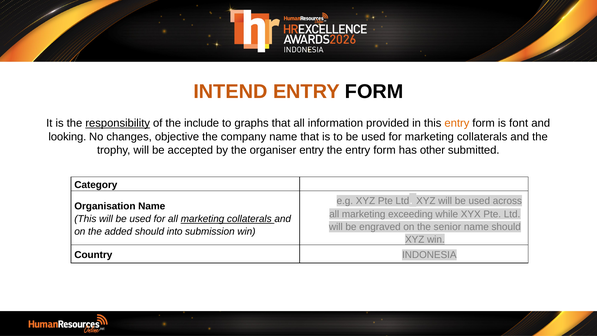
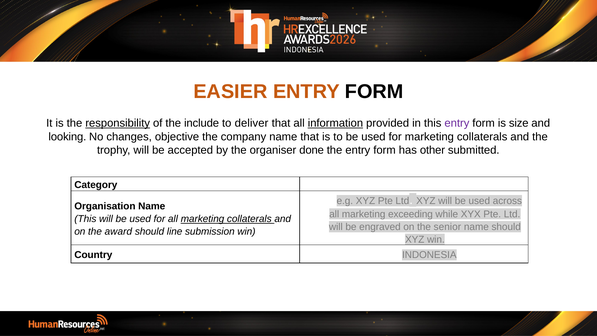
INTEND: INTEND -> EASIER (230, 92)
graphs: graphs -> deliver (251, 123)
information underline: none -> present (335, 123)
entry colour: orange -> purple (457, 123)
font: font -> size (519, 123)
organiser entry: entry -> done (312, 150)
added: added -> award (118, 231)
into: into -> line (175, 231)
